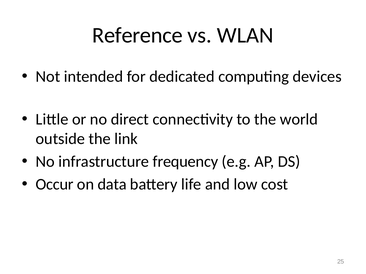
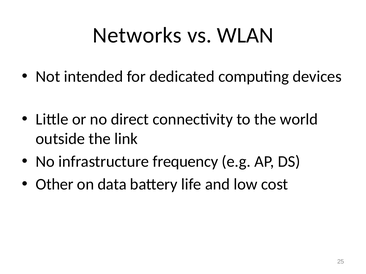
Reference: Reference -> Networks (137, 35)
Occur: Occur -> Other (55, 185)
